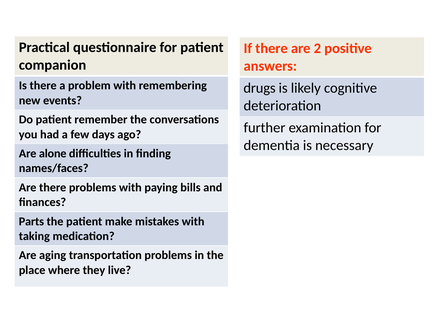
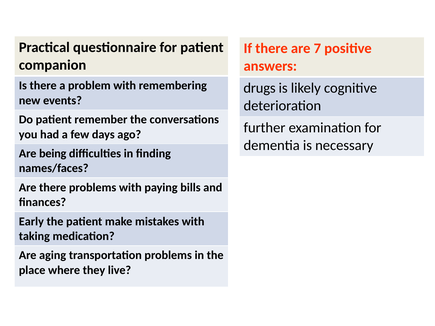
2: 2 -> 7 (317, 48)
alone: alone -> being (53, 154)
Parts: Parts -> Early (31, 222)
